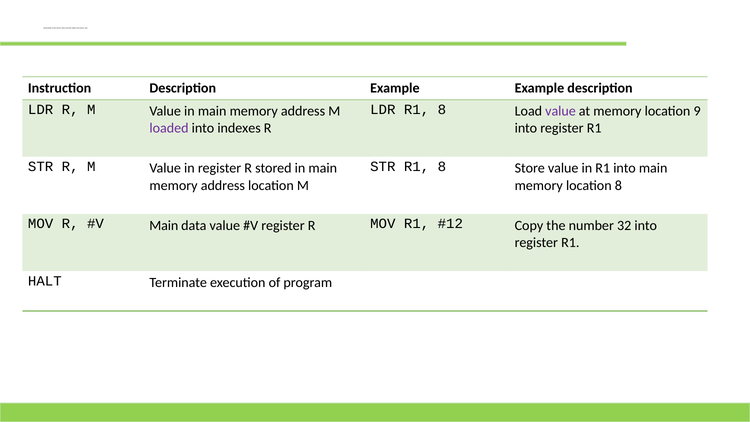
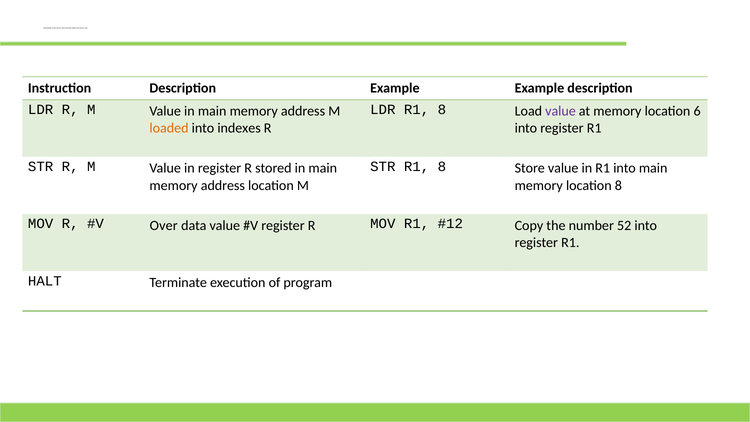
9: 9 -> 6 (697, 111)
loaded colour: purple -> orange (169, 128)
Main: Main -> Over (164, 225)
32: 32 -> 52 (624, 225)
